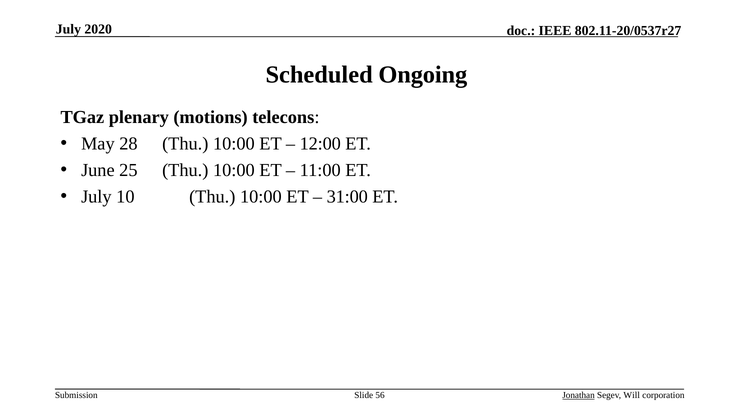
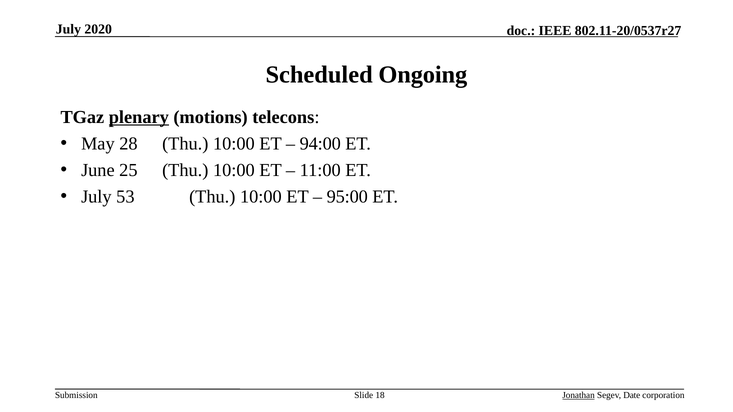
plenary underline: none -> present (139, 117)
12:00: 12:00 -> 94:00 (320, 144)
10: 10 -> 53 (125, 197)
31:00: 31:00 -> 95:00 (347, 197)
56: 56 -> 18 (380, 395)
Will: Will -> Date (632, 395)
